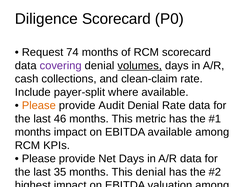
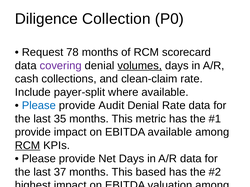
Diligence Scorecard: Scorecard -> Collection (116, 19)
74: 74 -> 78 (73, 52)
Please colour: orange -> blue (39, 106)
46: 46 -> 35 (60, 119)
months: months -> provide (33, 132)
RCM underline: none -> present (28, 146)
35: 35 -> 37 (60, 172)
This denial: denial -> based (151, 172)
